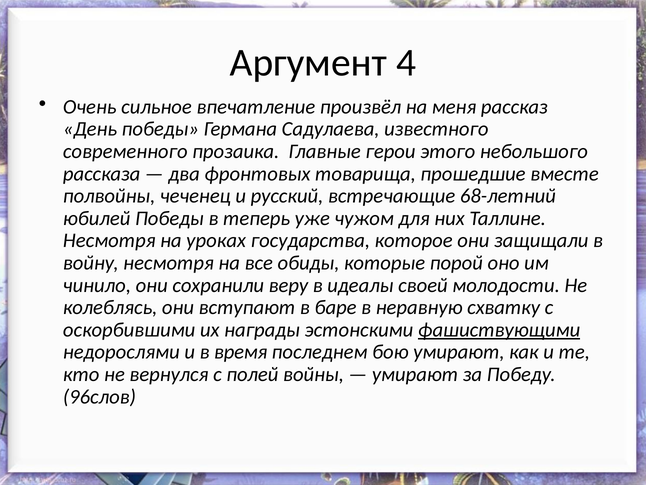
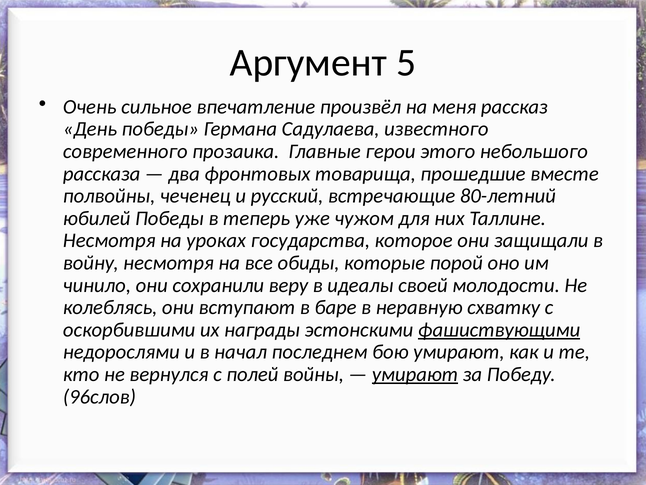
4: 4 -> 5 (406, 63)
68-летний: 68-летний -> 80-летний (508, 196)
время: время -> начал (241, 352)
умирают underline: none -> present (415, 374)
